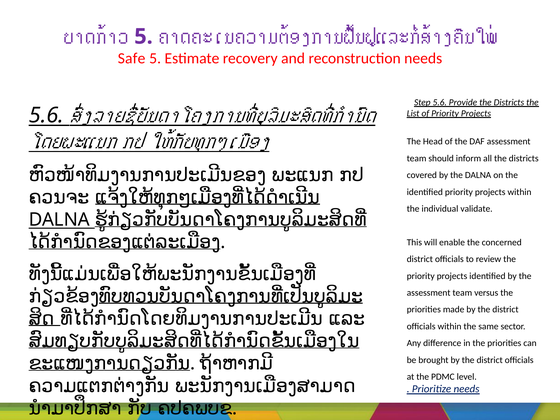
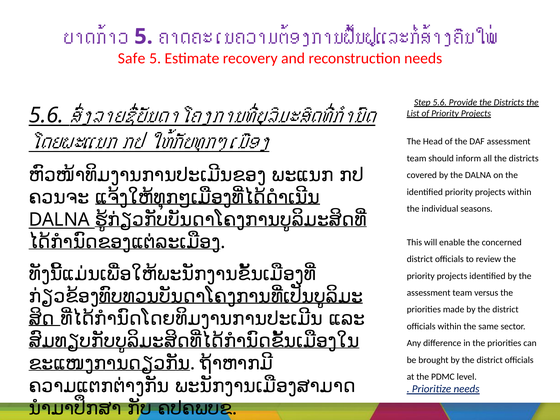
validate: validate -> seasons (477, 209)
